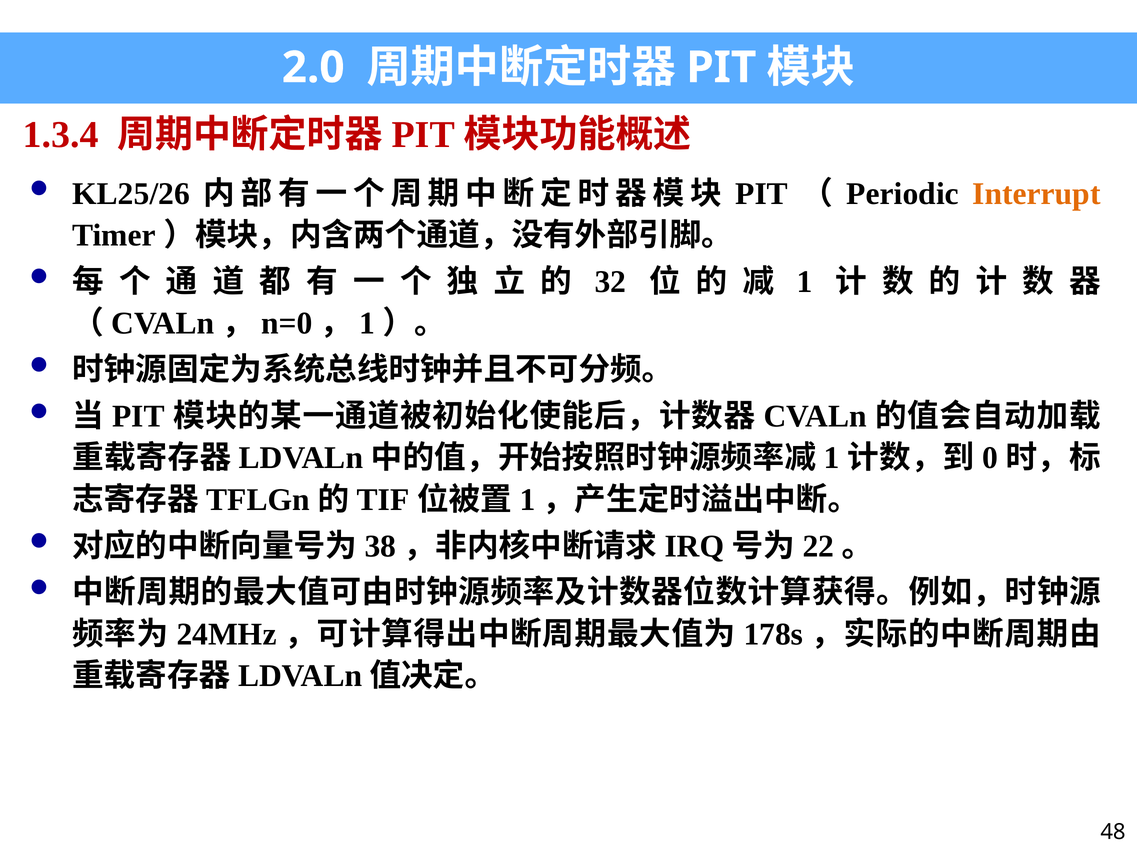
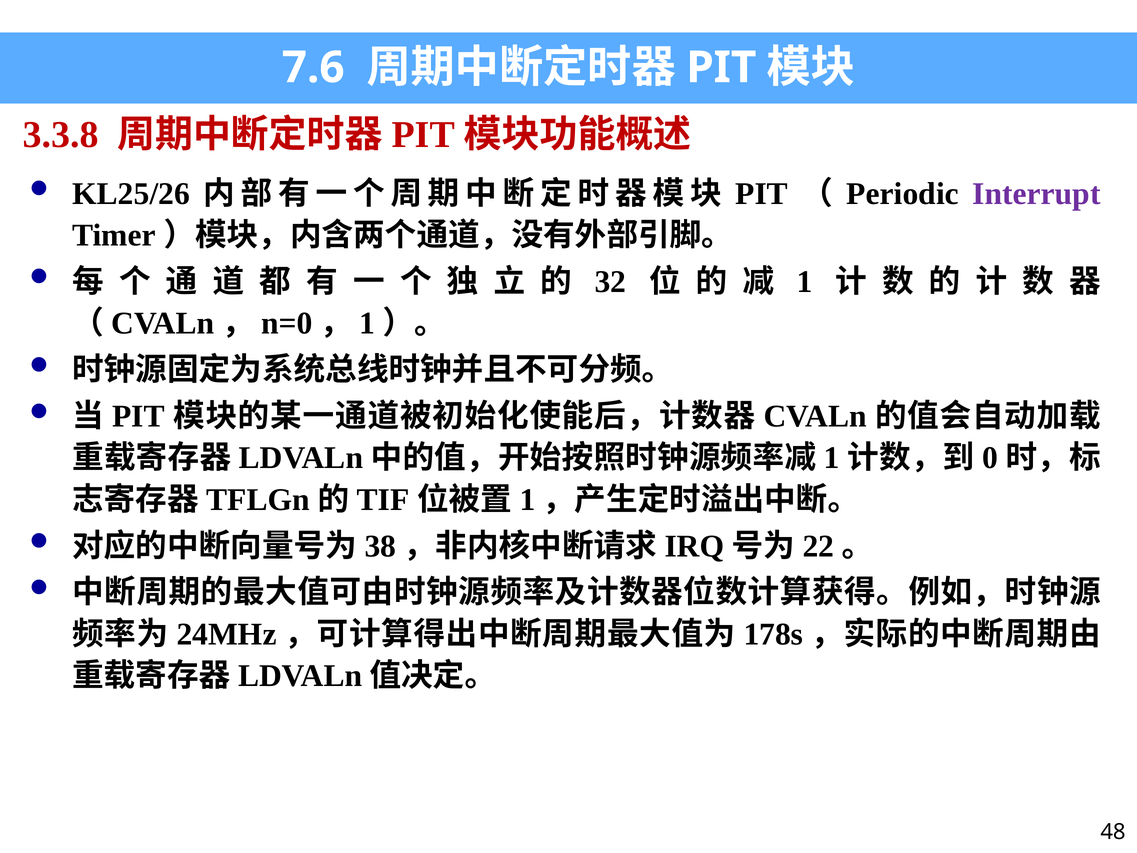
2.0: 2.0 -> 7.6 (313, 68)
1.3.4: 1.3.4 -> 3.3.8 (61, 135)
Interrupt colour: orange -> purple (1036, 194)
